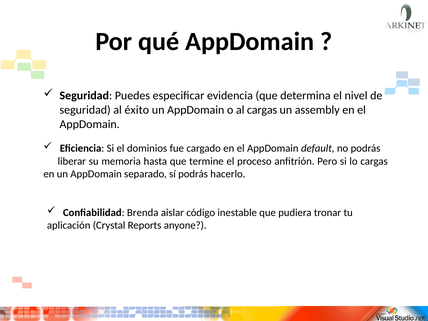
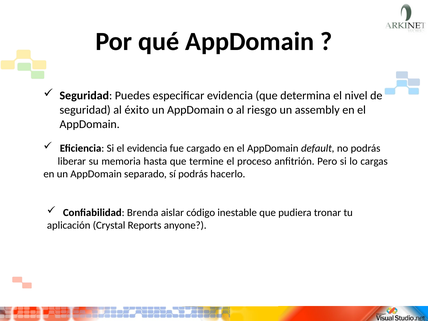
al cargas: cargas -> riesgo (262, 110)
el dominios: dominios -> evidencia (147, 148)
